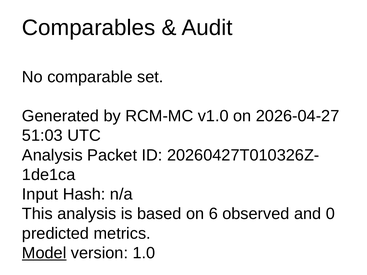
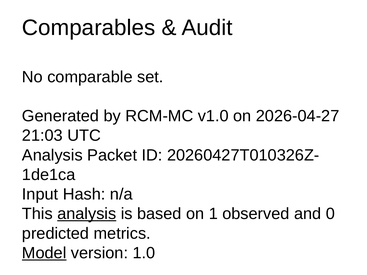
51:03: 51:03 -> 21:03 (42, 136)
analysis underline: none -> present (87, 214)
6: 6 -> 1 (213, 214)
